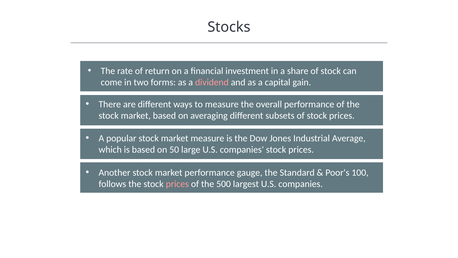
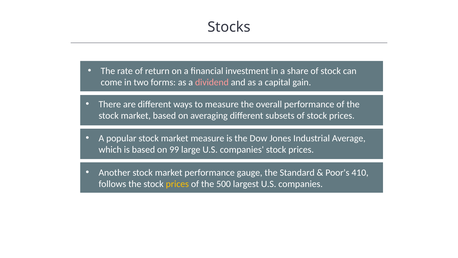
50: 50 -> 99 (174, 150)
100: 100 -> 410 (360, 172)
prices colour: pink -> yellow (177, 184)
